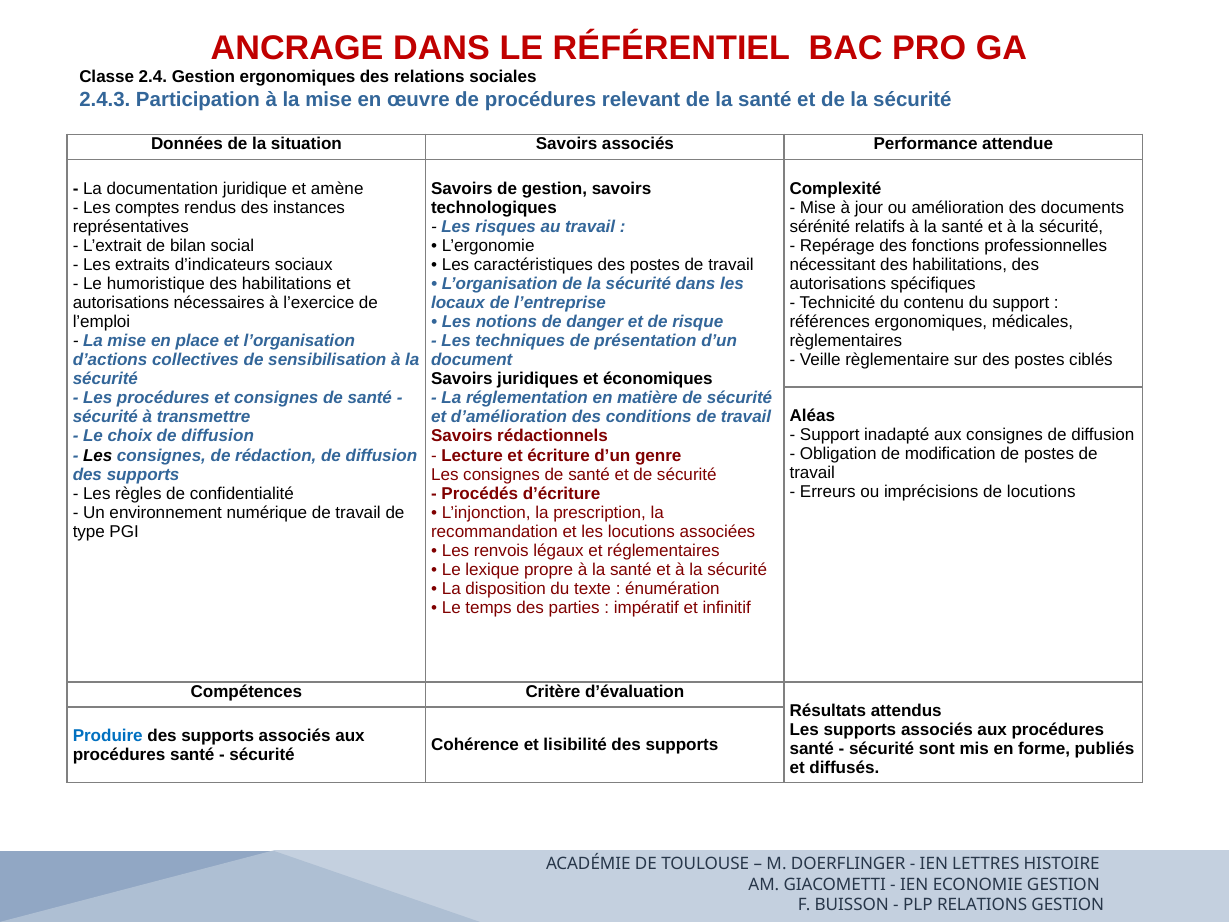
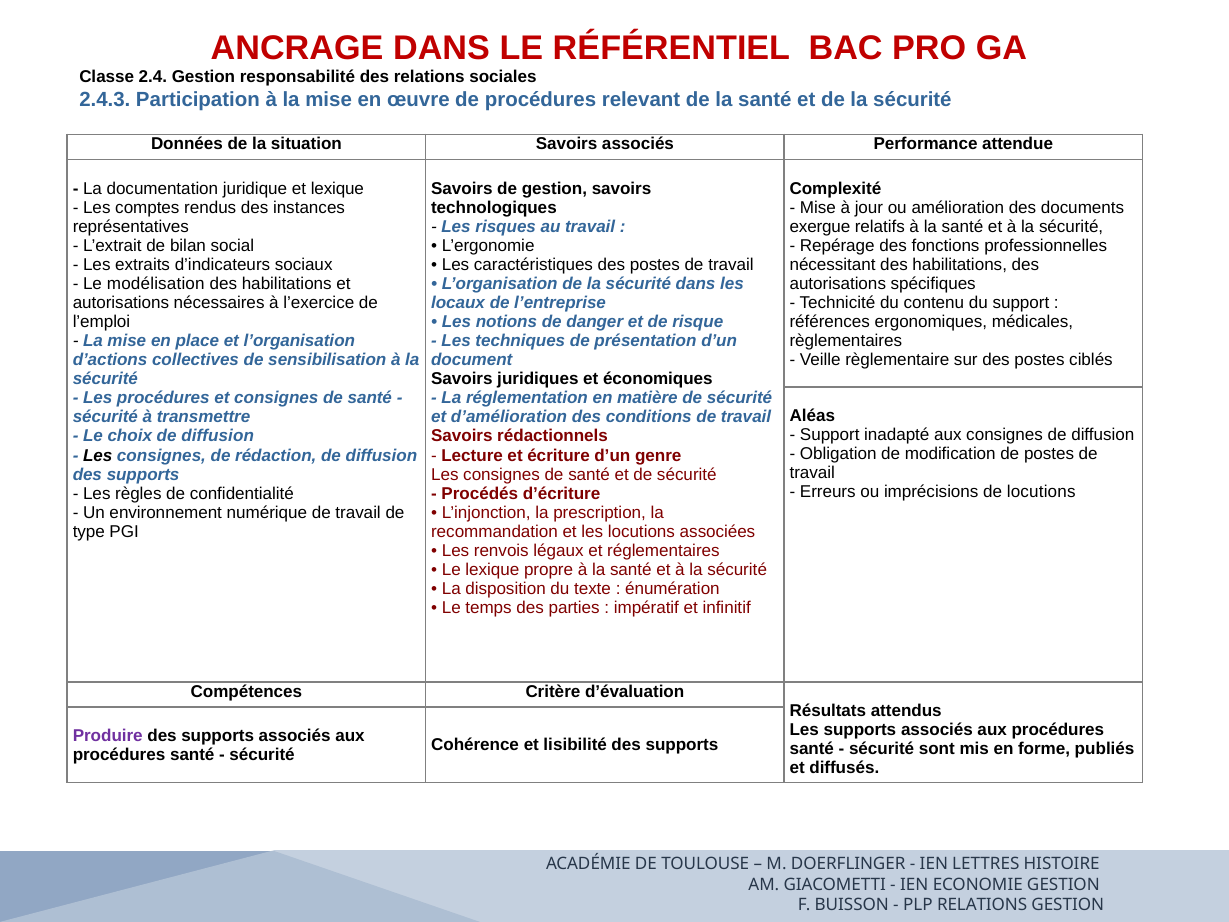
Gestion ergonomiques: ergonomiques -> responsabilité (297, 77)
et amène: amène -> lexique (337, 188)
sérénité: sérénité -> exergue (820, 227)
humoristique: humoristique -> modélisation (156, 284)
Produire colour: blue -> purple (108, 735)
